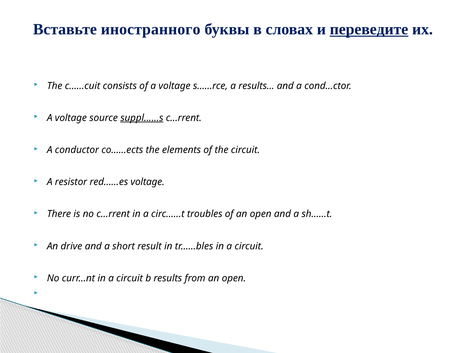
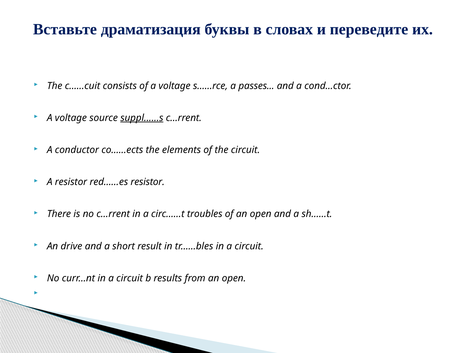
иностранного: иностранного -> драматизация (151, 29)
переведите underline: present -> none (369, 29)
a results: results -> passes (256, 86)
red……es voltage: voltage -> resistor (148, 182)
